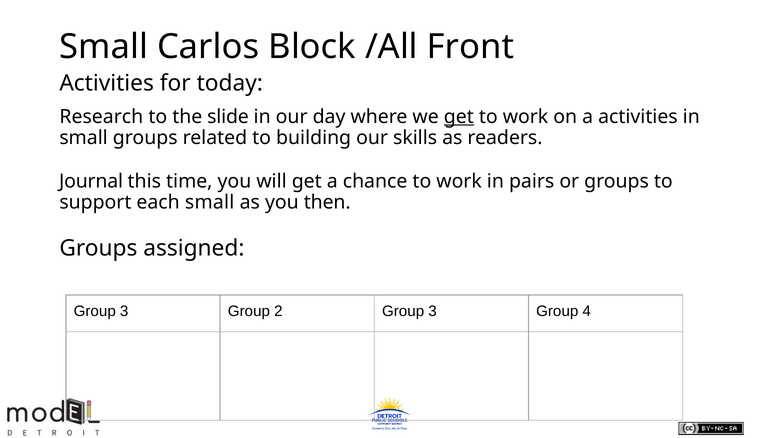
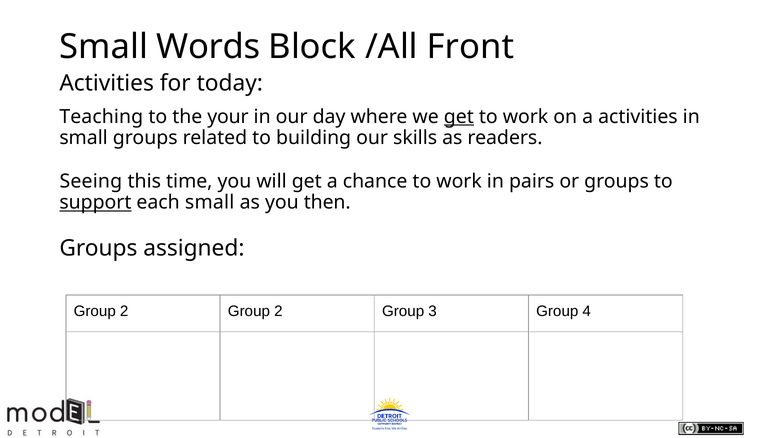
Carlos: Carlos -> Words (208, 47)
Research: Research -> Teaching (101, 117)
slide: slide -> your (228, 117)
Journal: Journal -> Seeing (91, 182)
support underline: none -> present (95, 203)
3: 3 -> 2 (124, 312)
